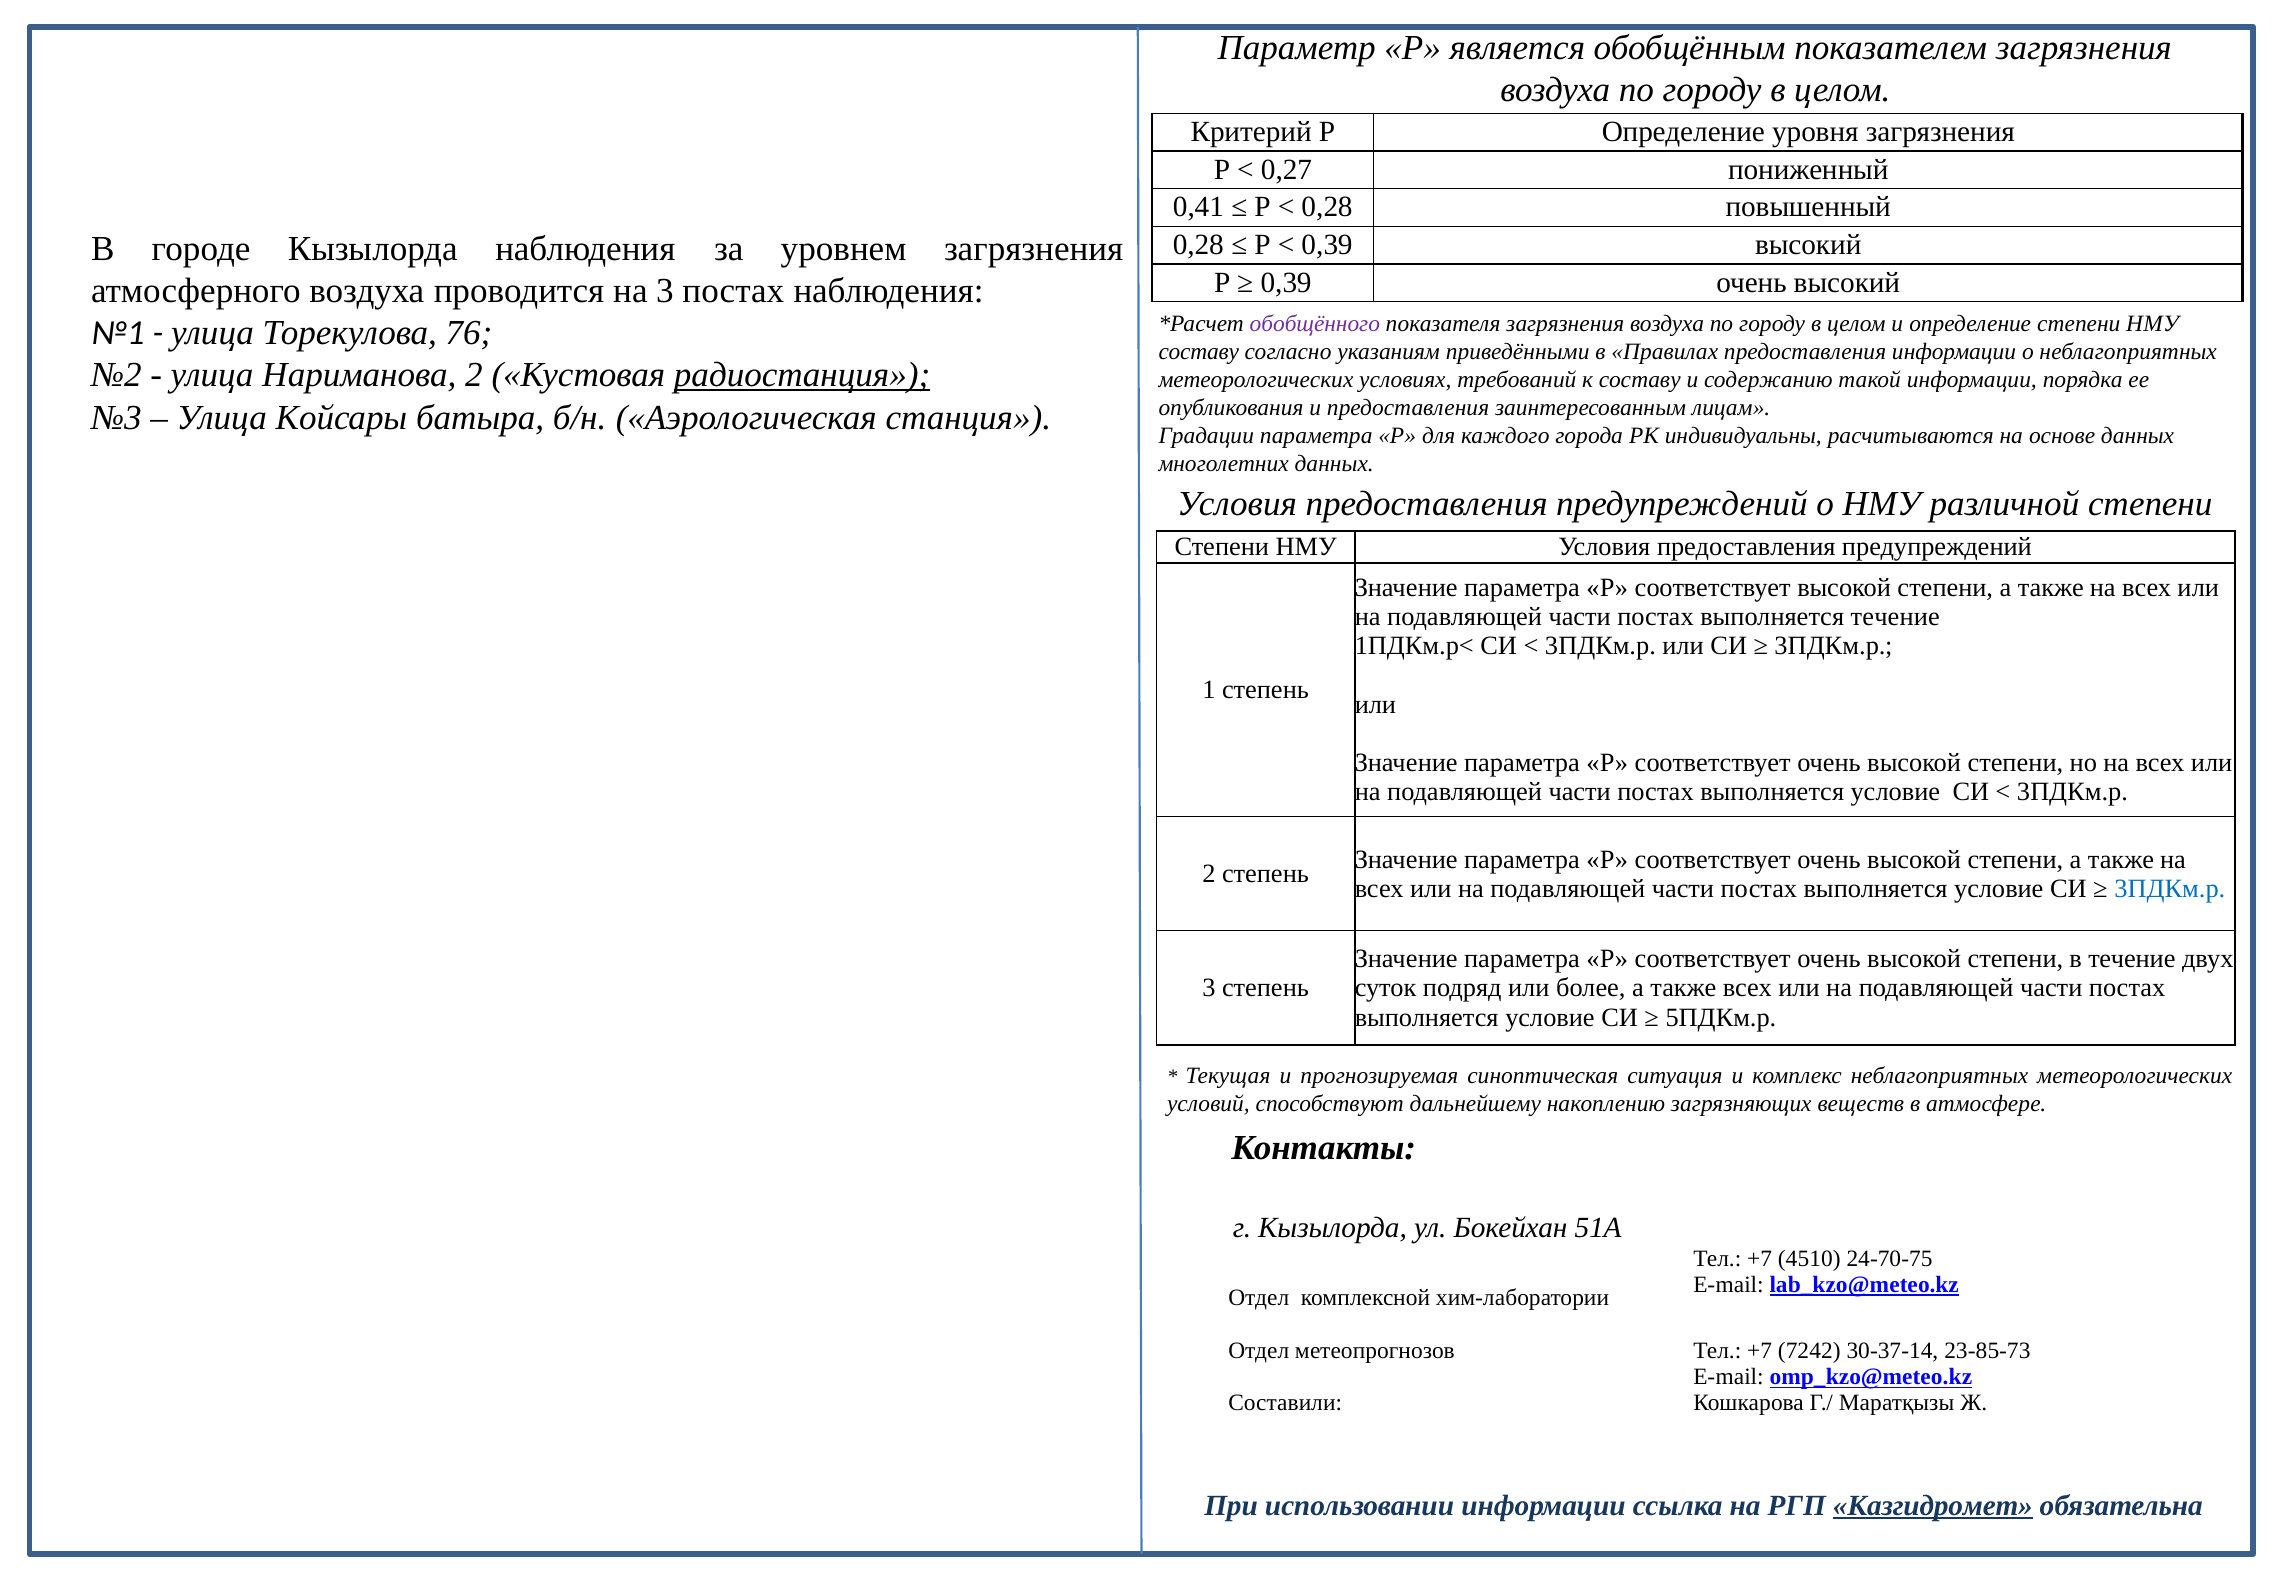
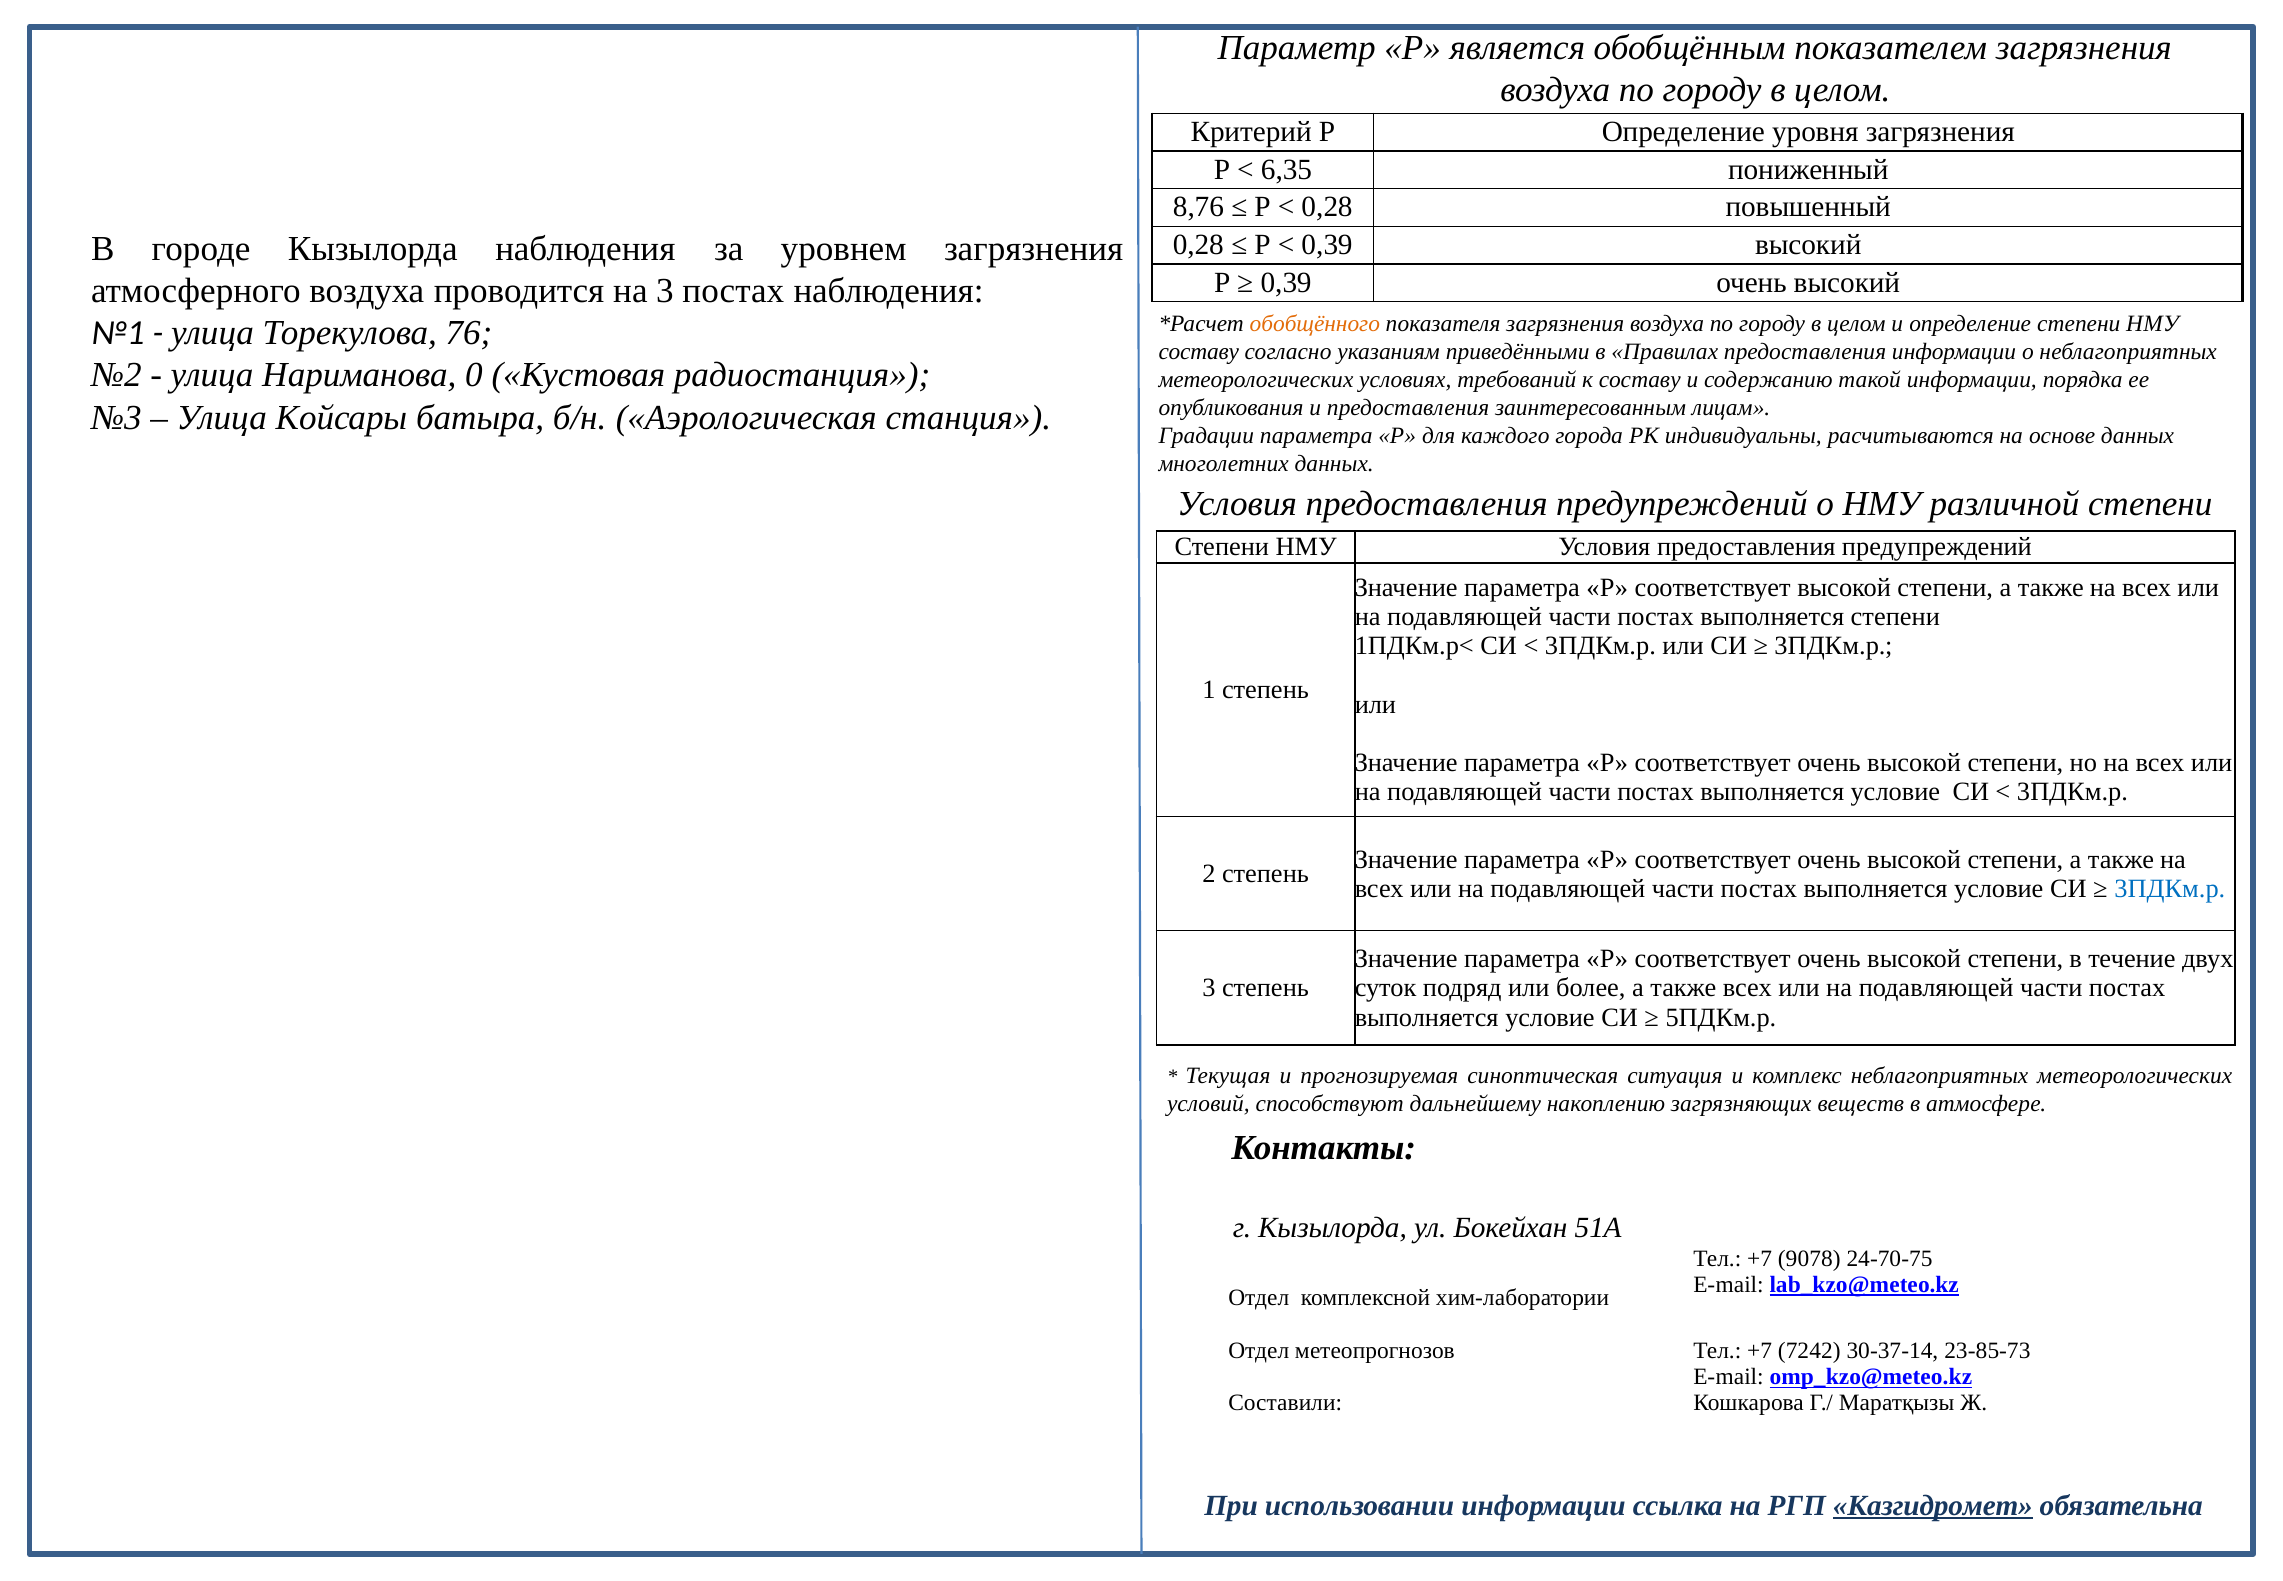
0,27: 0,27 -> 6,35 (1286, 170)
0,41: 0,41 -> 8,76 (1198, 207)
обобщённого colour: purple -> orange (1315, 324)
Нариманова 2: 2 -> 0 (474, 375)
радиостанция underline: present -> none (802, 375)
выполняется течение: течение -> степени (1895, 617)
4510: 4510 -> 9078 (1809, 1258)
